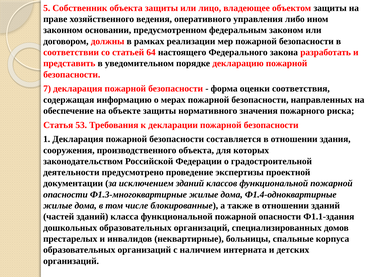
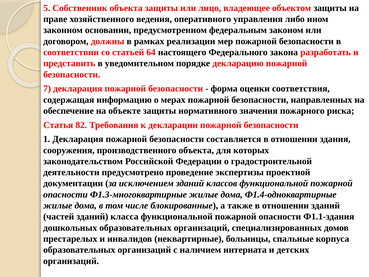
53: 53 -> 82 (81, 125)
